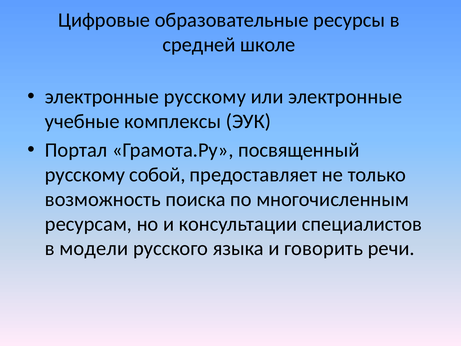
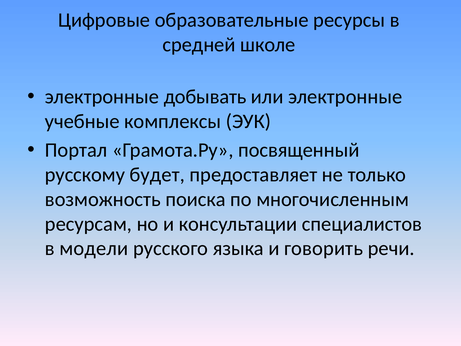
электронные русскому: русскому -> добывать (205, 97)
собой: собой -> будет (157, 175)
